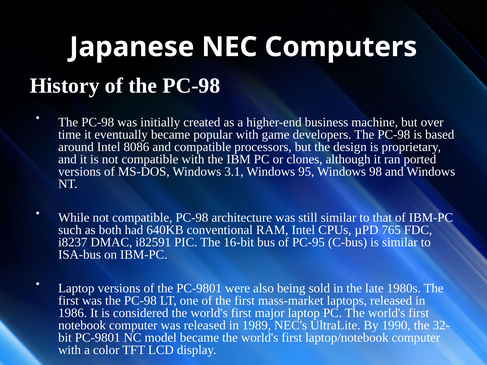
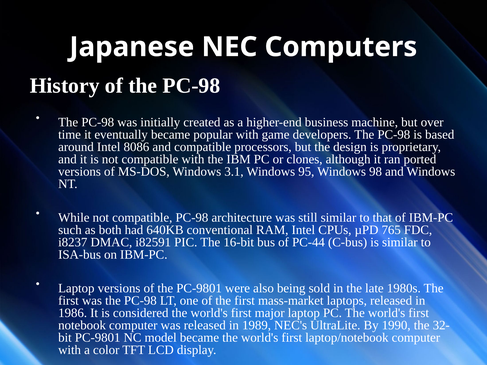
PC-95: PC-95 -> PC-44 (308, 242)
